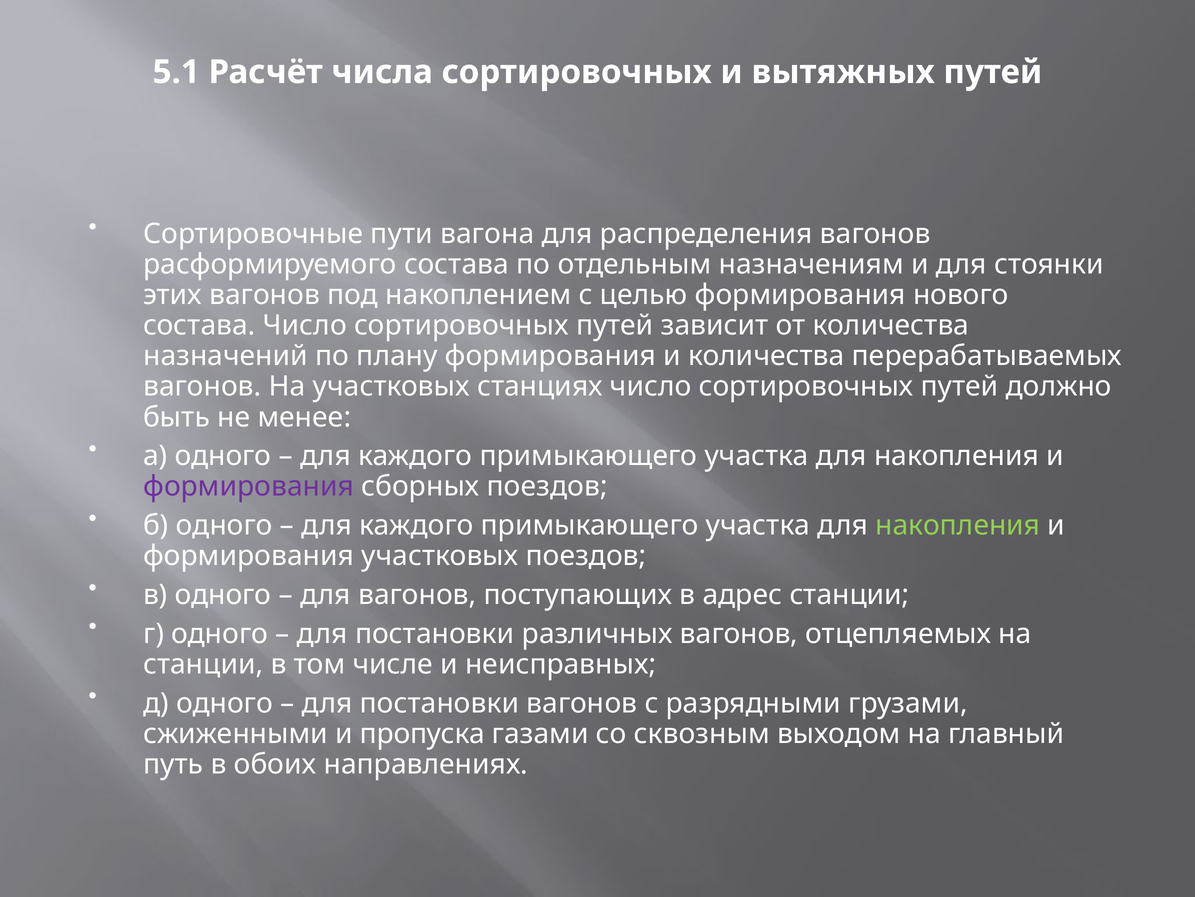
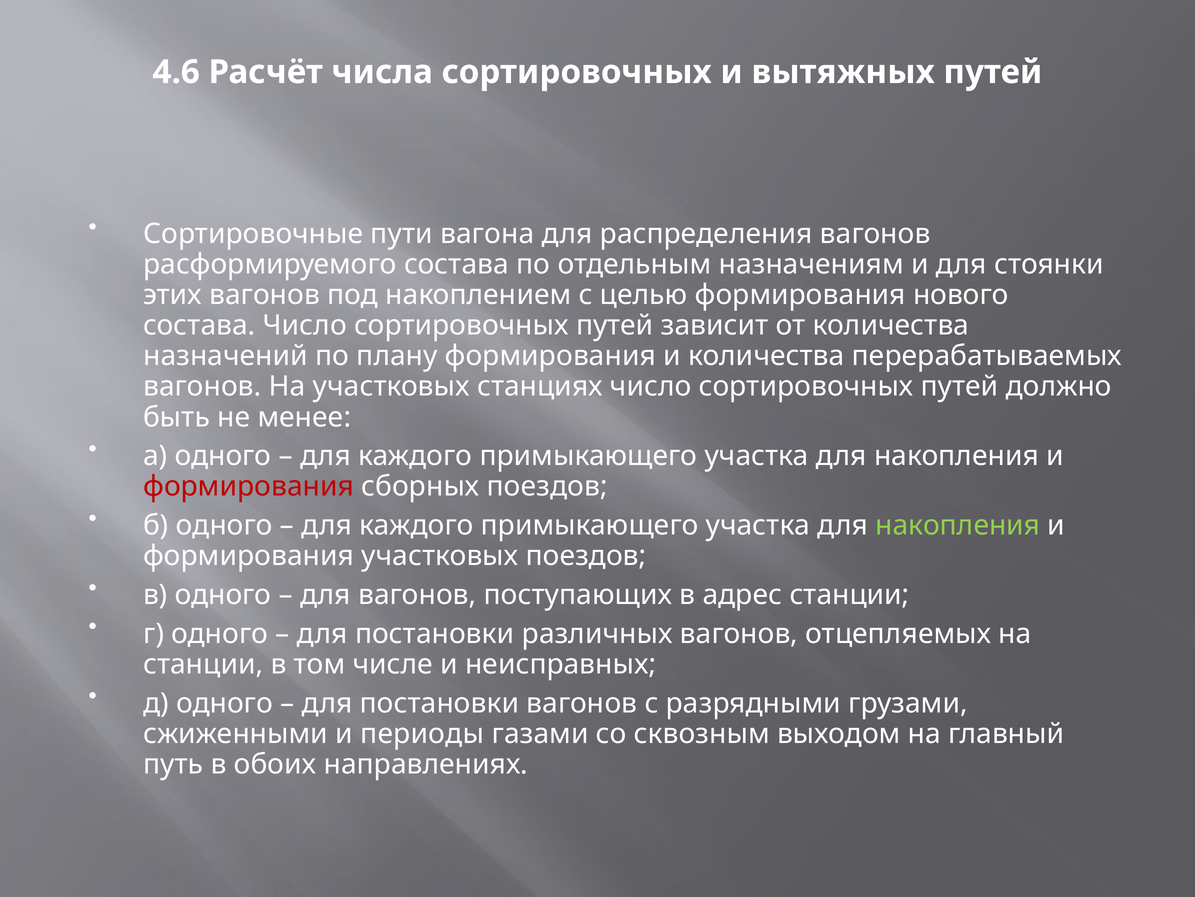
5.1: 5.1 -> 4.6 (176, 72)
формирования colour: purple -> red (249, 486)
пропуска: пропуска -> периоды (422, 733)
